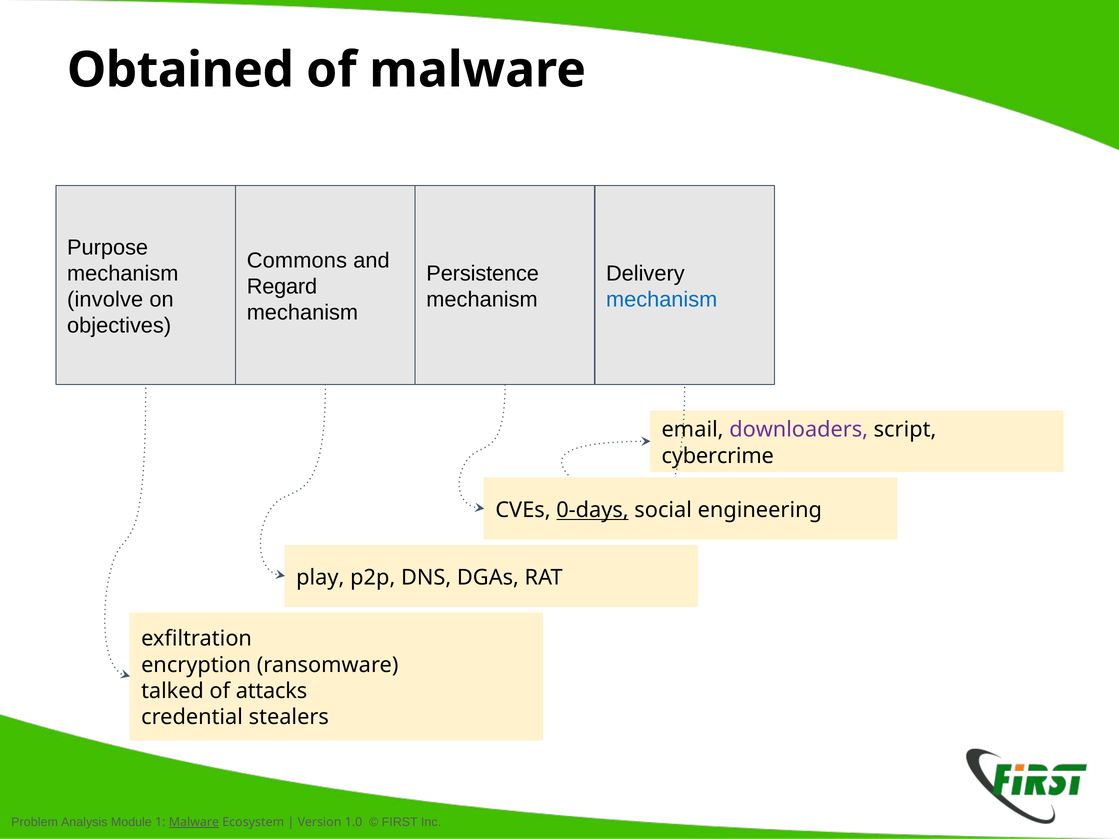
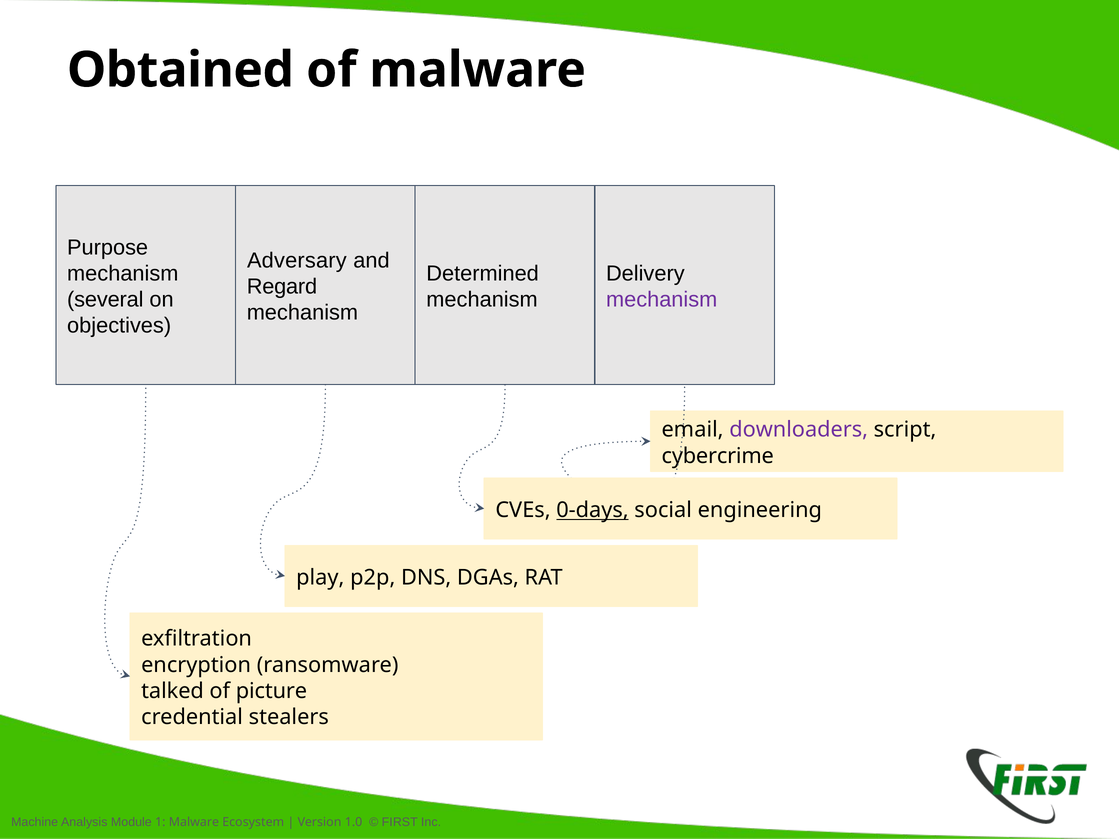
Commons: Commons -> Adversary (297, 261)
Persistence: Persistence -> Determined (483, 274)
involve: involve -> several (105, 300)
mechanism colour: blue -> purple (662, 300)
attacks: attacks -> picture (271, 691)
Problem: Problem -> Machine (35, 823)
Malware underline: present -> none (194, 823)
